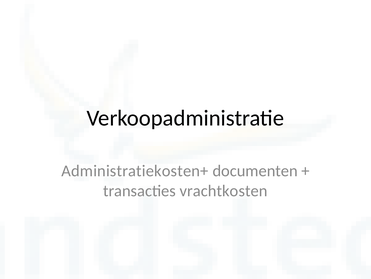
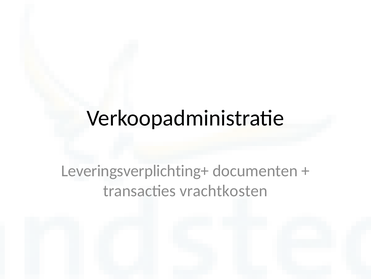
Administratiekosten+: Administratiekosten+ -> Leveringsverplichting+ (135, 171)
